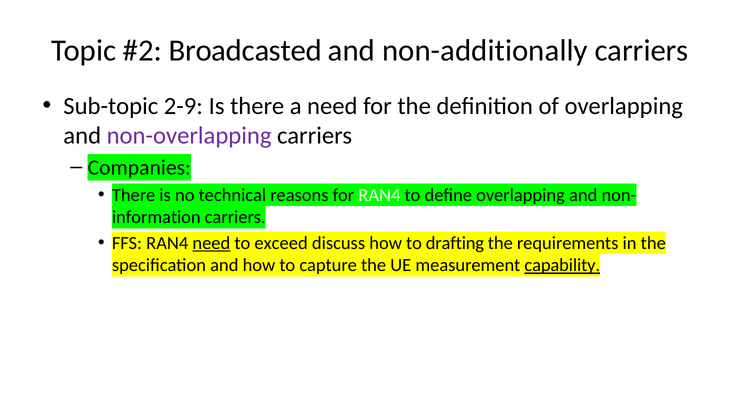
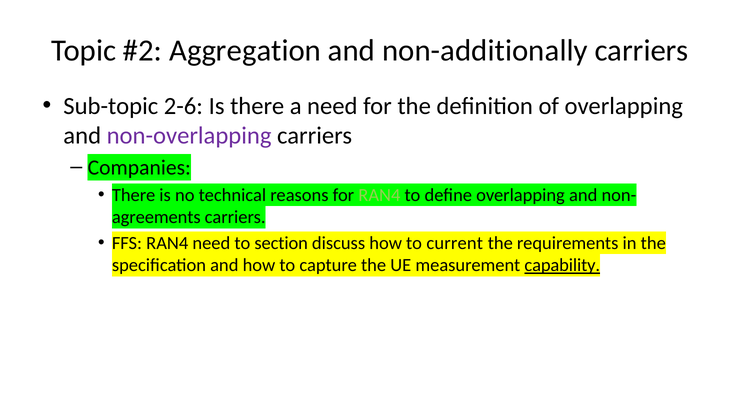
Broadcasted: Broadcasted -> Aggregation (245, 51)
2-9: 2-9 -> 2-6 (183, 106)
RAN4 colour: white -> light green (379, 195)
information: information -> agreements (156, 217)
need underline: present -> none (211, 243)
exceed: exceed -> section (281, 243)
drafting: drafting -> current (455, 243)
